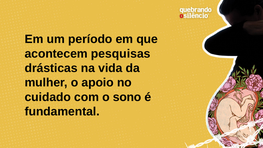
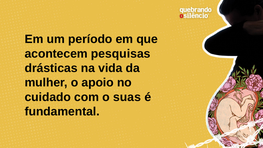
sono: sono -> suas (127, 97)
